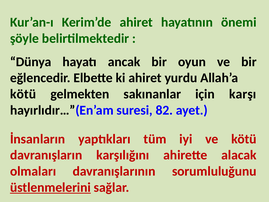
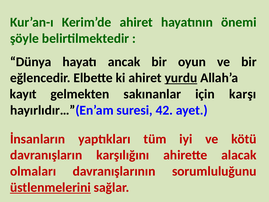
yurdu underline: none -> present (181, 78)
kötü: kötü -> kayıt (23, 94)
82: 82 -> 42 (164, 110)
